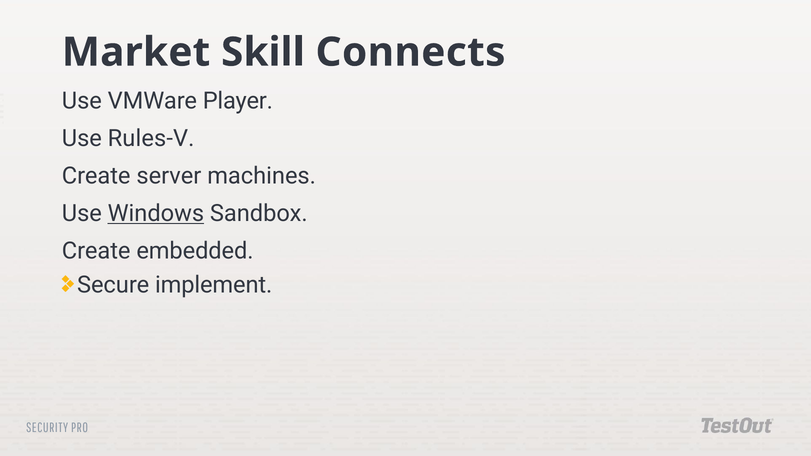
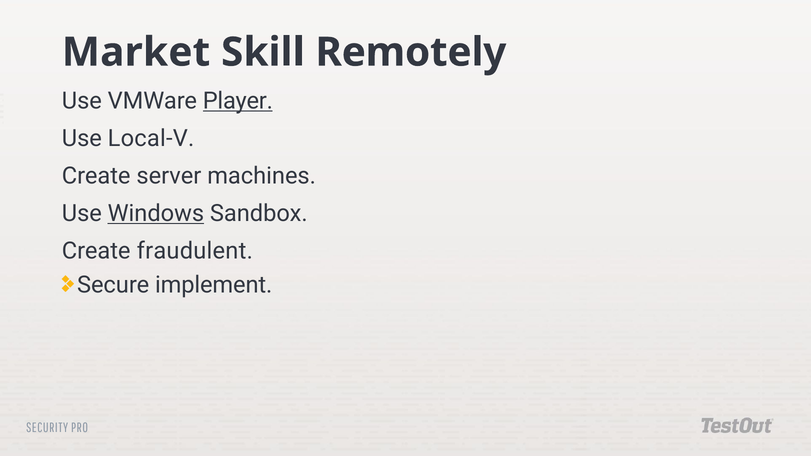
Connects: Connects -> Remotely (411, 52)
Player underline: none -> present (238, 101)
Rules-V: Rules-V -> Local-V (151, 138)
embedded: embedded -> fraudulent (195, 251)
